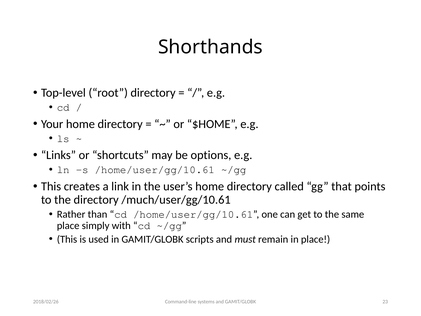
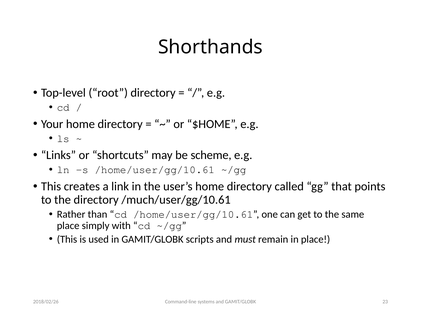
options: options -> scheme (211, 155)
